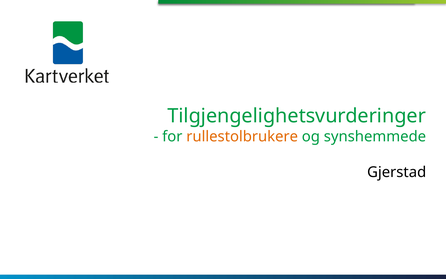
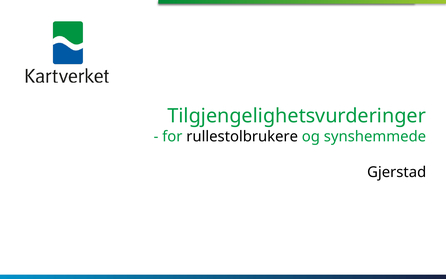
rullestolbrukere colour: orange -> black (242, 136)
